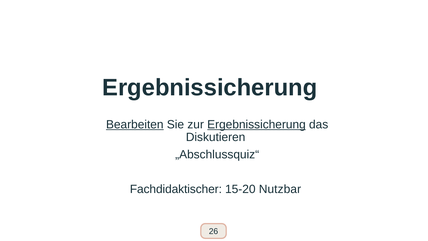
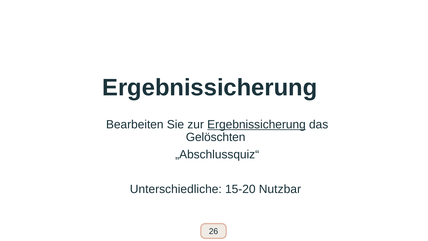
Bearbeiten underline: present -> none (135, 124)
Diskutieren: Diskutieren -> Gelöschten (216, 137)
Fachdidaktischer: Fachdidaktischer -> Unterschiedliche (176, 189)
